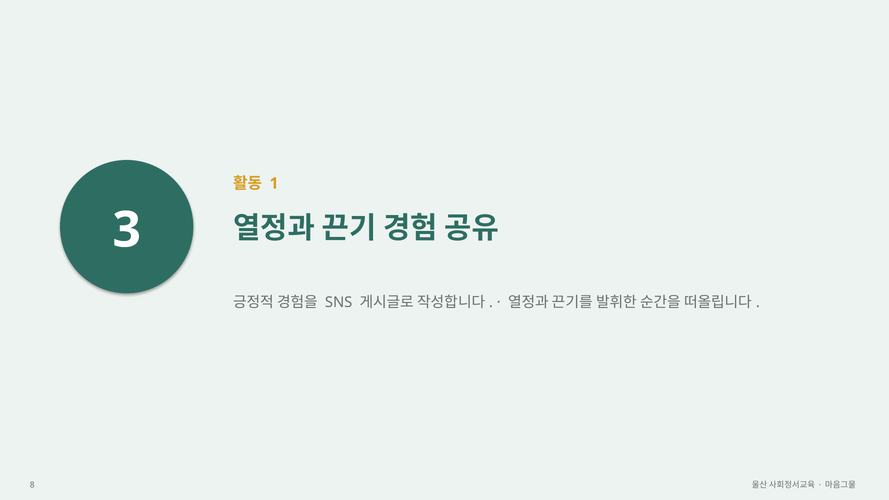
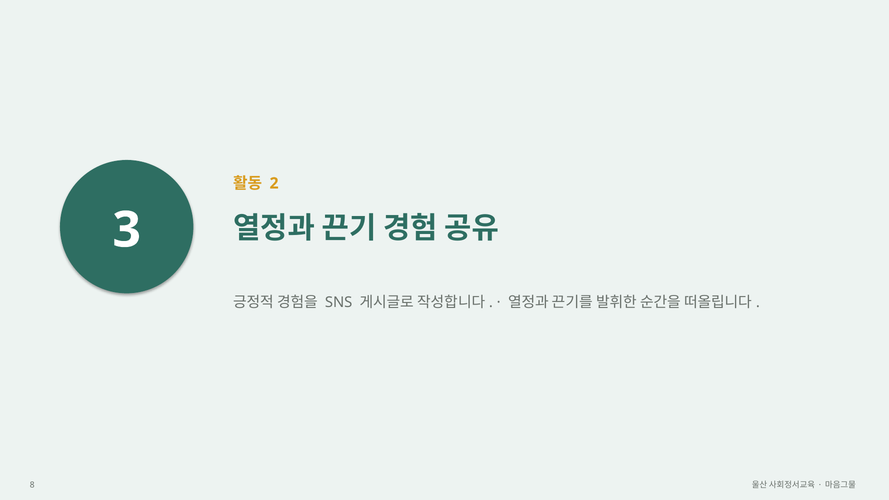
1: 1 -> 2 (274, 183)
